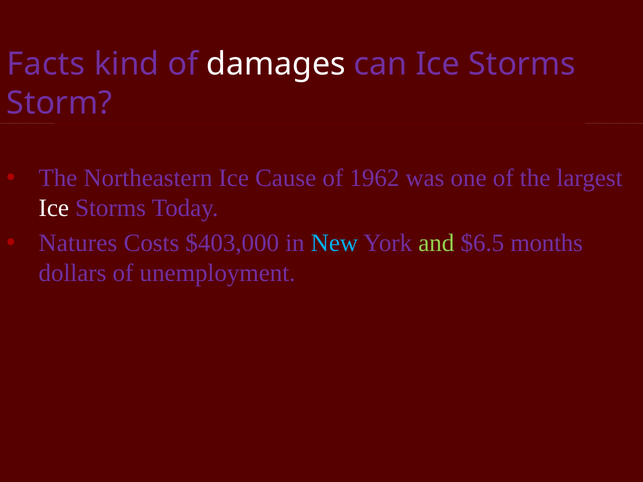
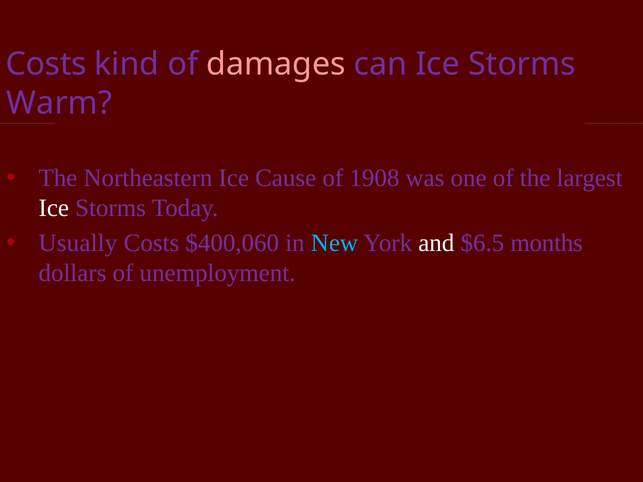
Facts: Facts -> Costs (46, 64)
damages colour: white -> pink (276, 64)
Storm: Storm -> Warm (59, 103)
1962: 1962 -> 1908 (374, 178)
Natures: Natures -> Usually (78, 243)
$403,000: $403,000 -> $400,060 (232, 243)
and colour: light green -> white (436, 243)
